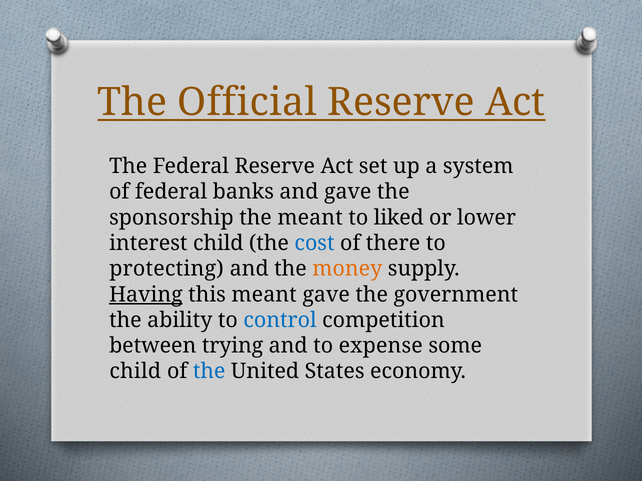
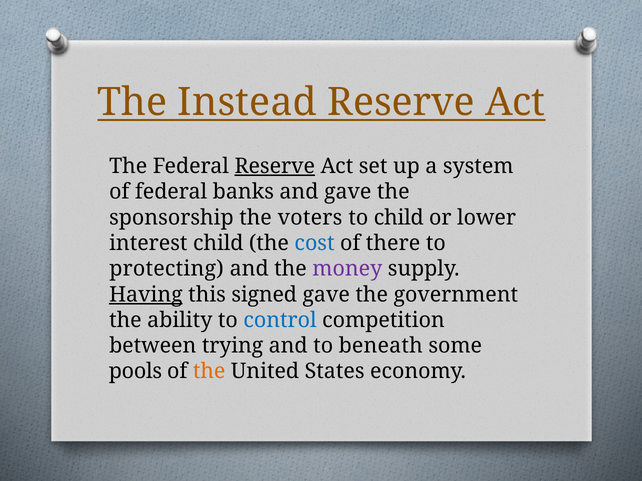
Official: Official -> Instead (247, 102)
Reserve underline: none -> present (275, 166)
the meant: meant -> voters (310, 218)
to liked: liked -> child (399, 218)
money colour: orange -> purple (347, 269)
this meant: meant -> signed (264, 295)
expense: expense -> beneath (381, 346)
child: child -> pools (135, 372)
the colour: blue -> orange (209, 372)
